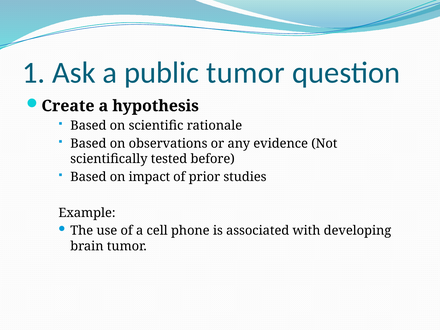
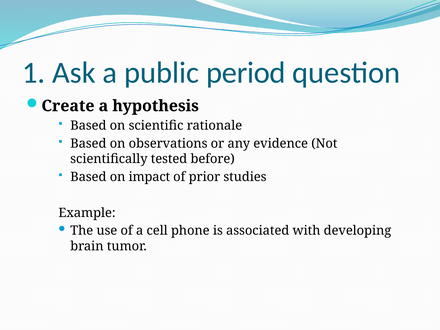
public tumor: tumor -> period (246, 73)
